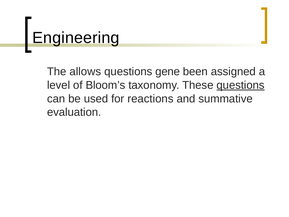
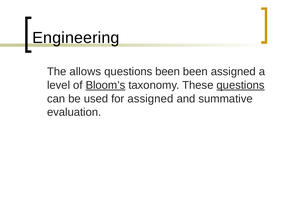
questions gene: gene -> been (168, 72)
Bloom’s underline: none -> present (105, 85)
for reactions: reactions -> assigned (150, 99)
